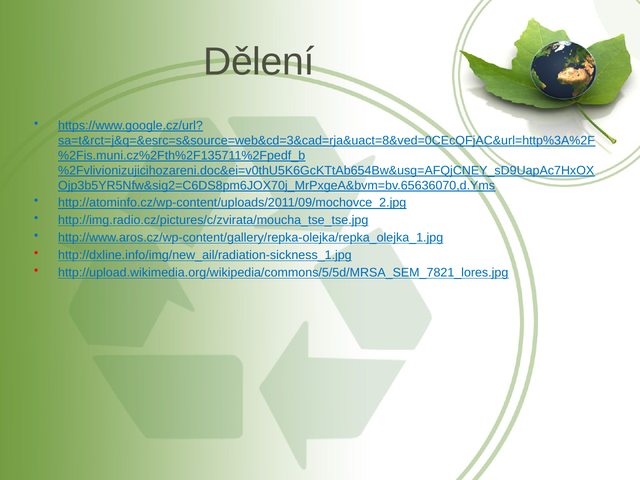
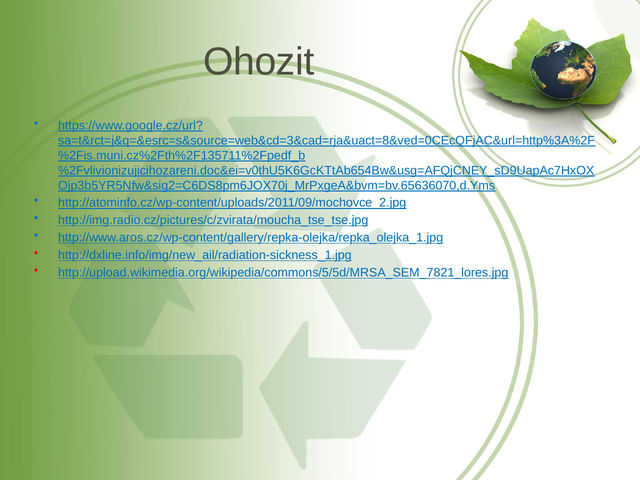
Dělení: Dělení -> Ohozit (259, 62)
